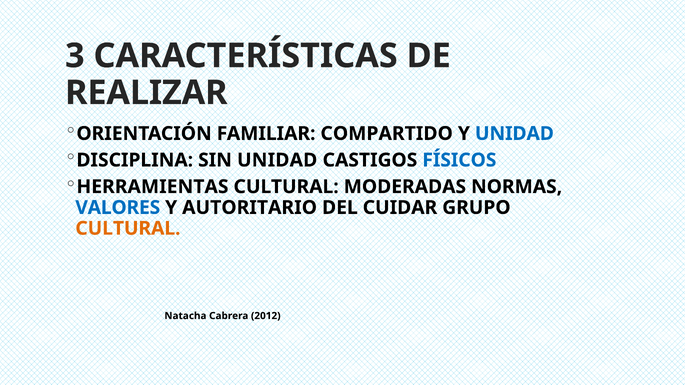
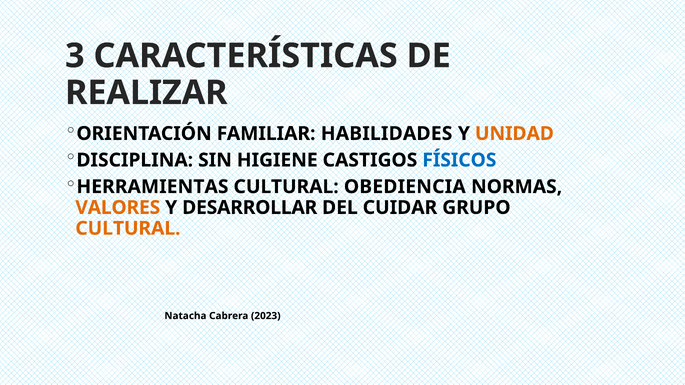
COMPARTIDO: COMPARTIDO -> HABILIDADES (387, 134)
UNIDAD colour: blue -> orange (514, 134)
SIN UNIDAD: UNIDAD -> HIGIENE (277, 160)
MODERADAS: MODERADAS -> OBEDIENCIA (405, 187)
VALORES colour: blue -> orange (118, 208)
AUTORITARIO: AUTORITARIO -> DESARROLLAR (250, 208)
2012: 2012 -> 2023 (266, 316)
